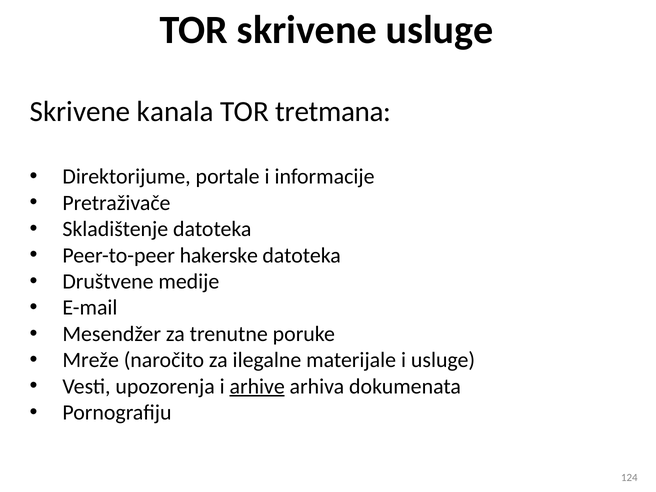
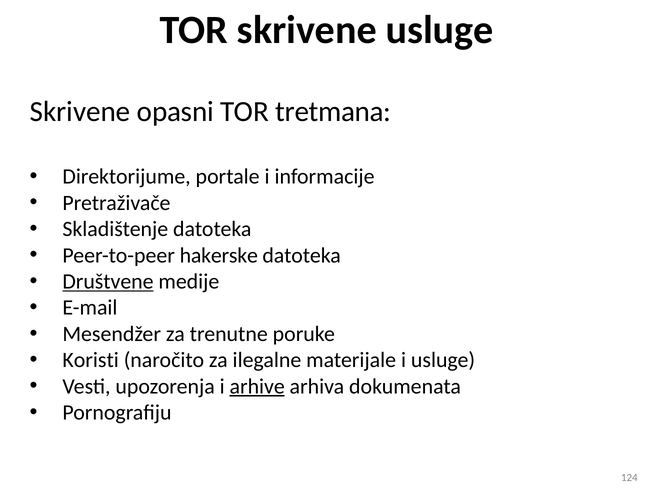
kanala: kanala -> opasni (175, 111)
Društvene underline: none -> present (108, 282)
Mreže: Mreže -> Koristi (91, 360)
